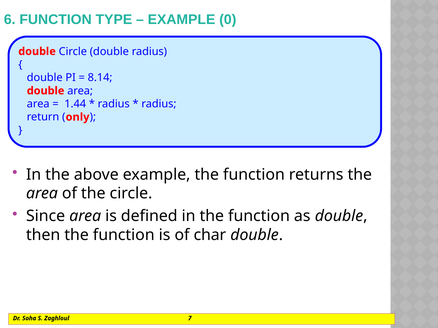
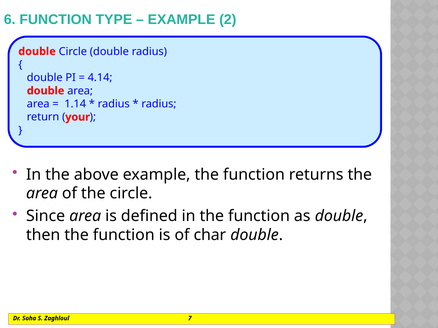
0: 0 -> 2 (228, 19)
8.14: 8.14 -> 4.14 (100, 78)
1.44: 1.44 -> 1.14 (75, 104)
only: only -> your (78, 117)
